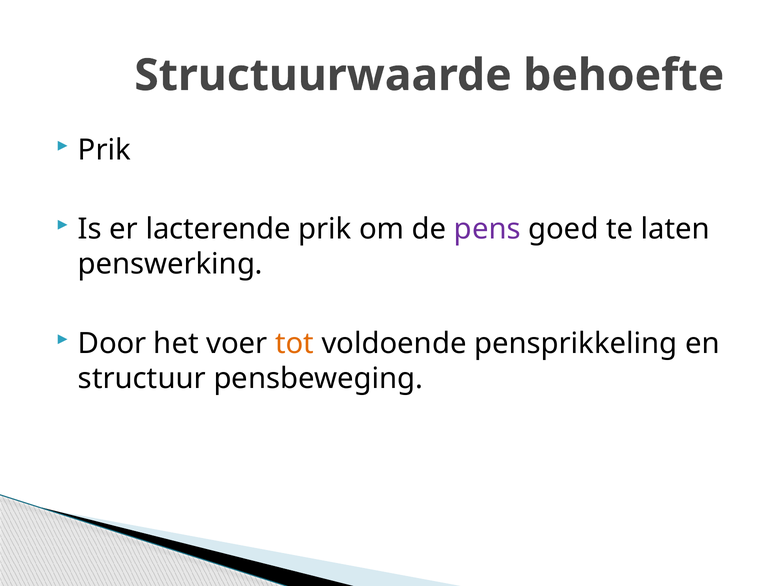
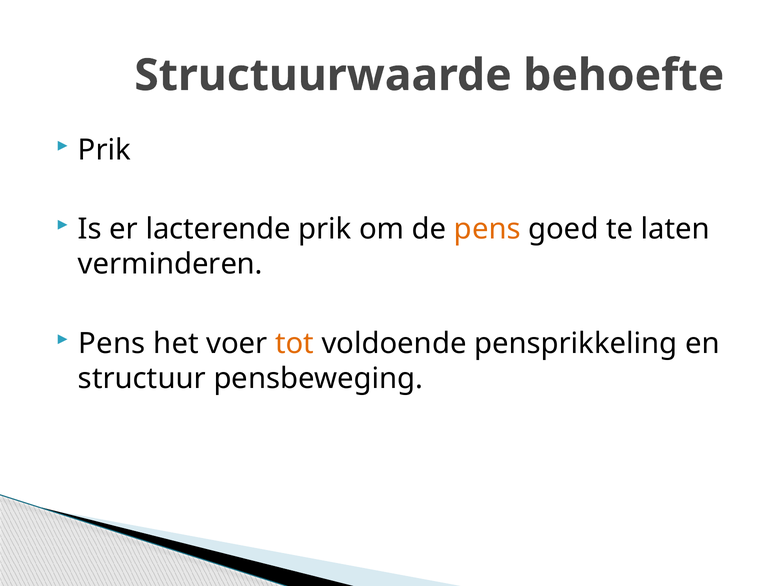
pens colour: purple -> orange (487, 229)
penswerking: penswerking -> verminderen (170, 264)
Door: Door -> Pens (112, 343)
